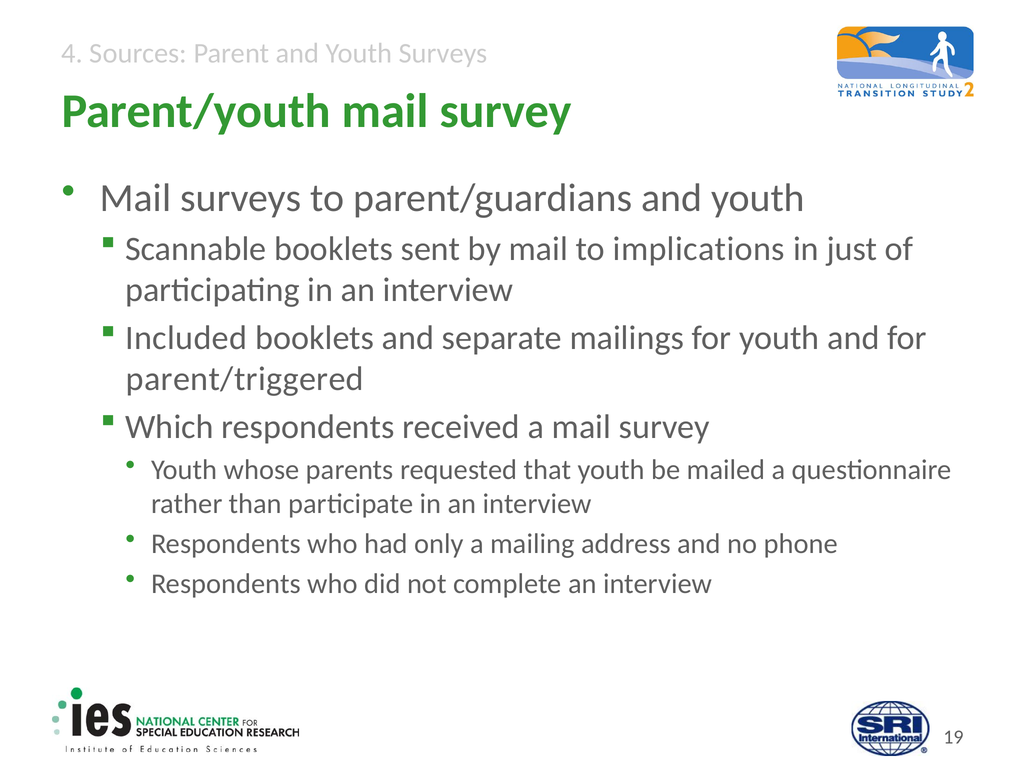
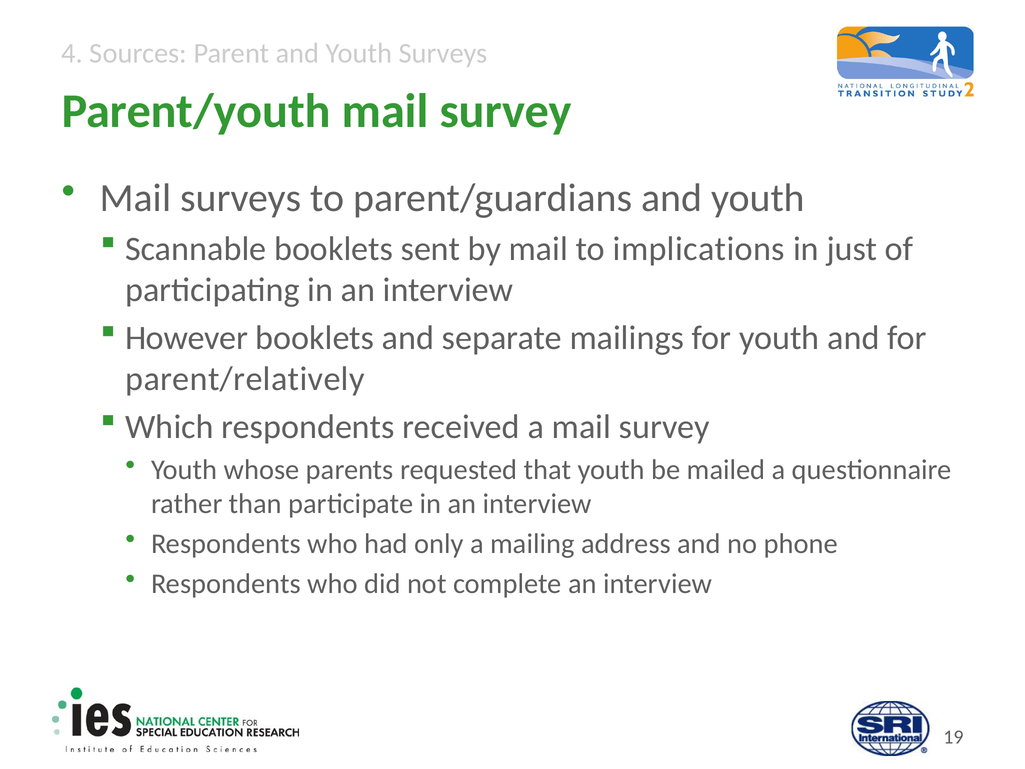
Included: Included -> However (187, 338)
parent/triggered: parent/triggered -> parent/relatively (245, 379)
